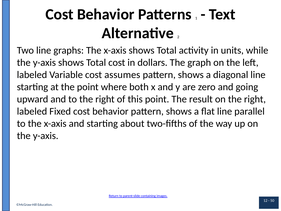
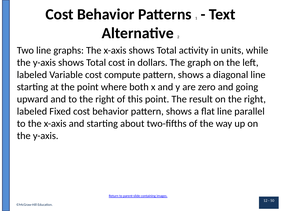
assumes: assumes -> compute (122, 75)
